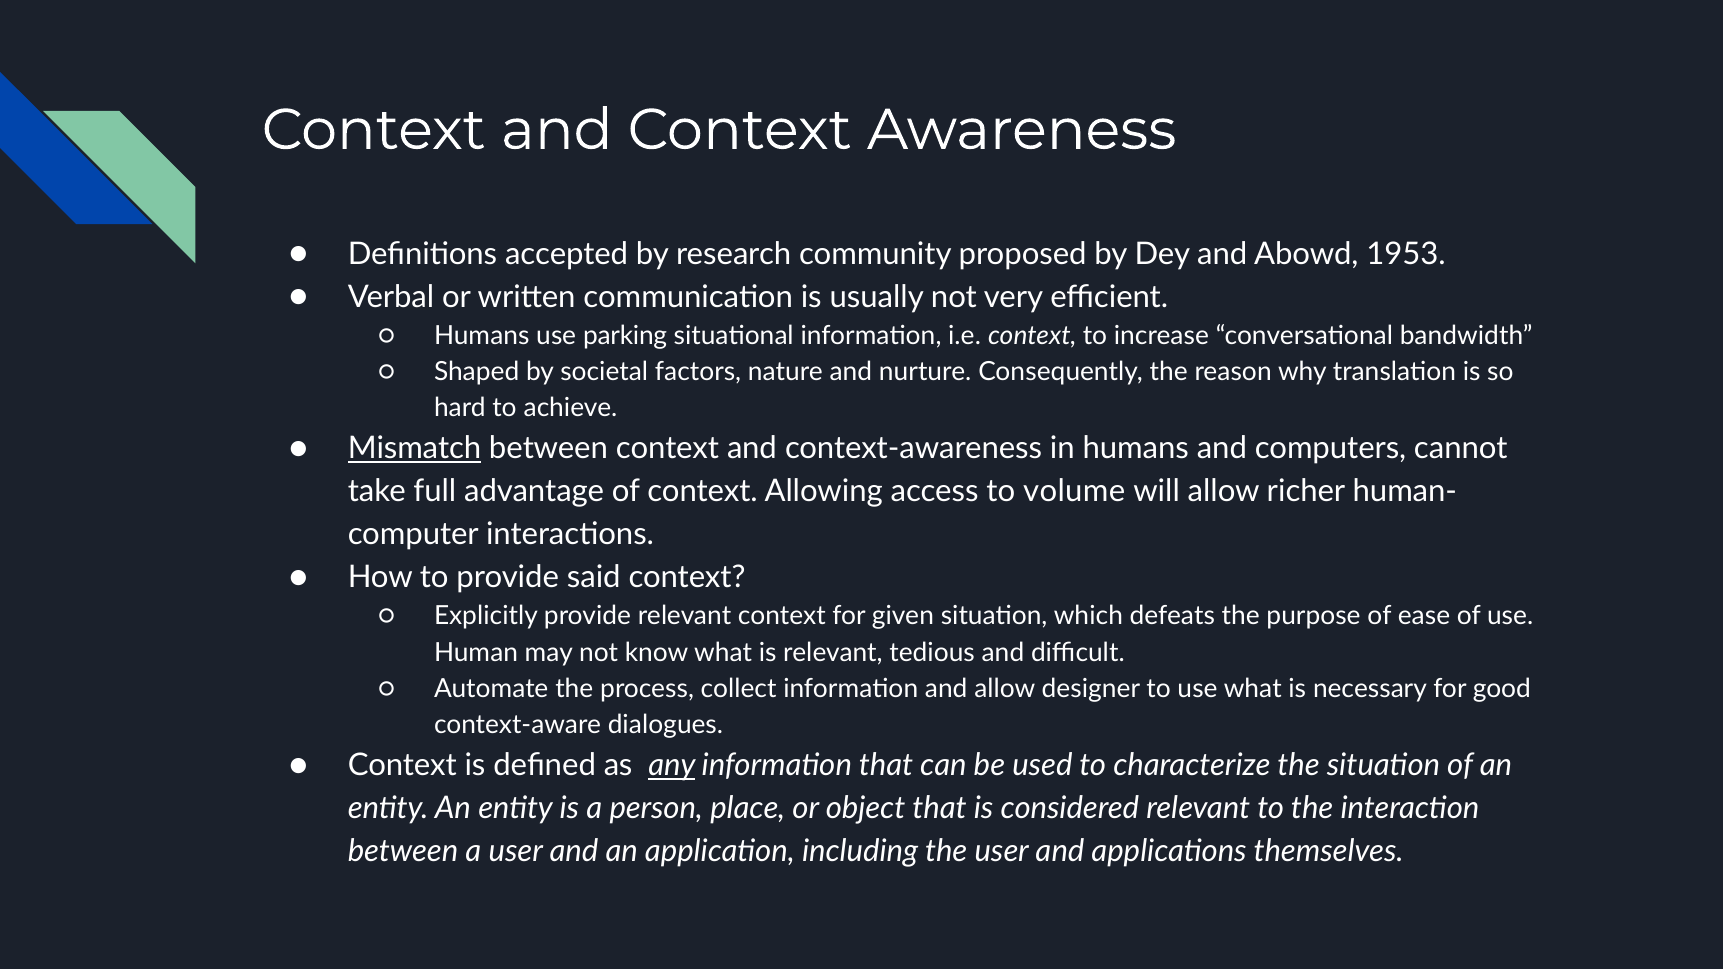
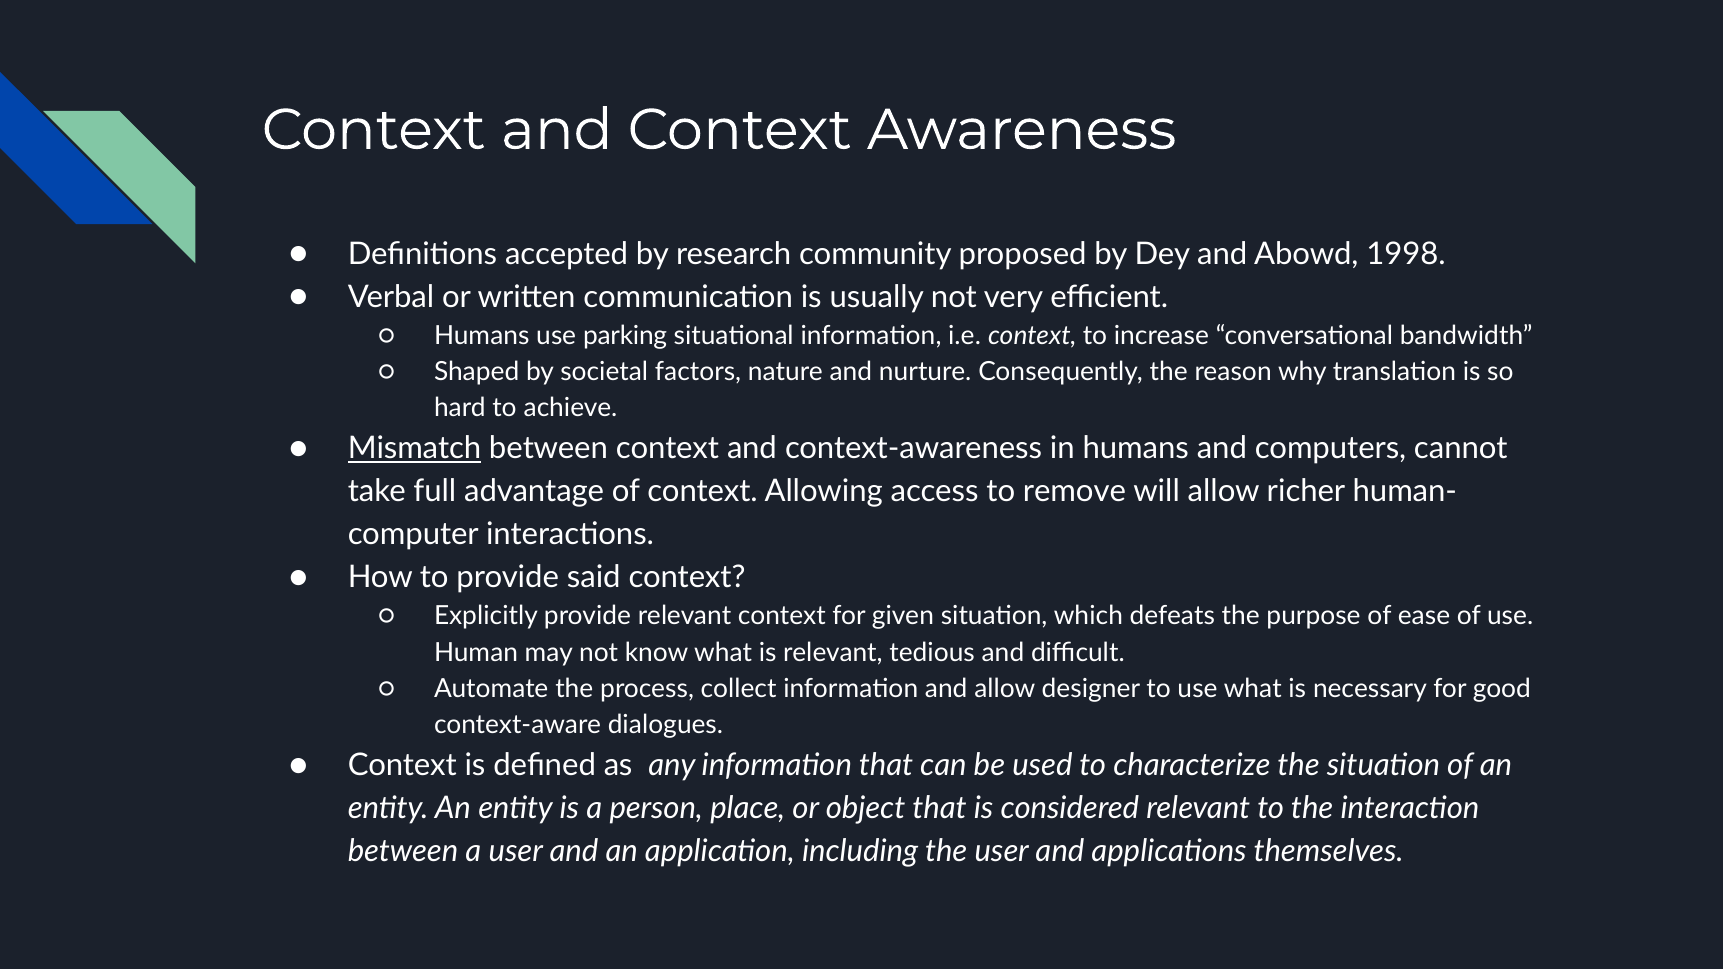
1953: 1953 -> 1998 (1406, 254)
volume: volume -> remove (1074, 492)
any underline: present -> none (672, 766)
